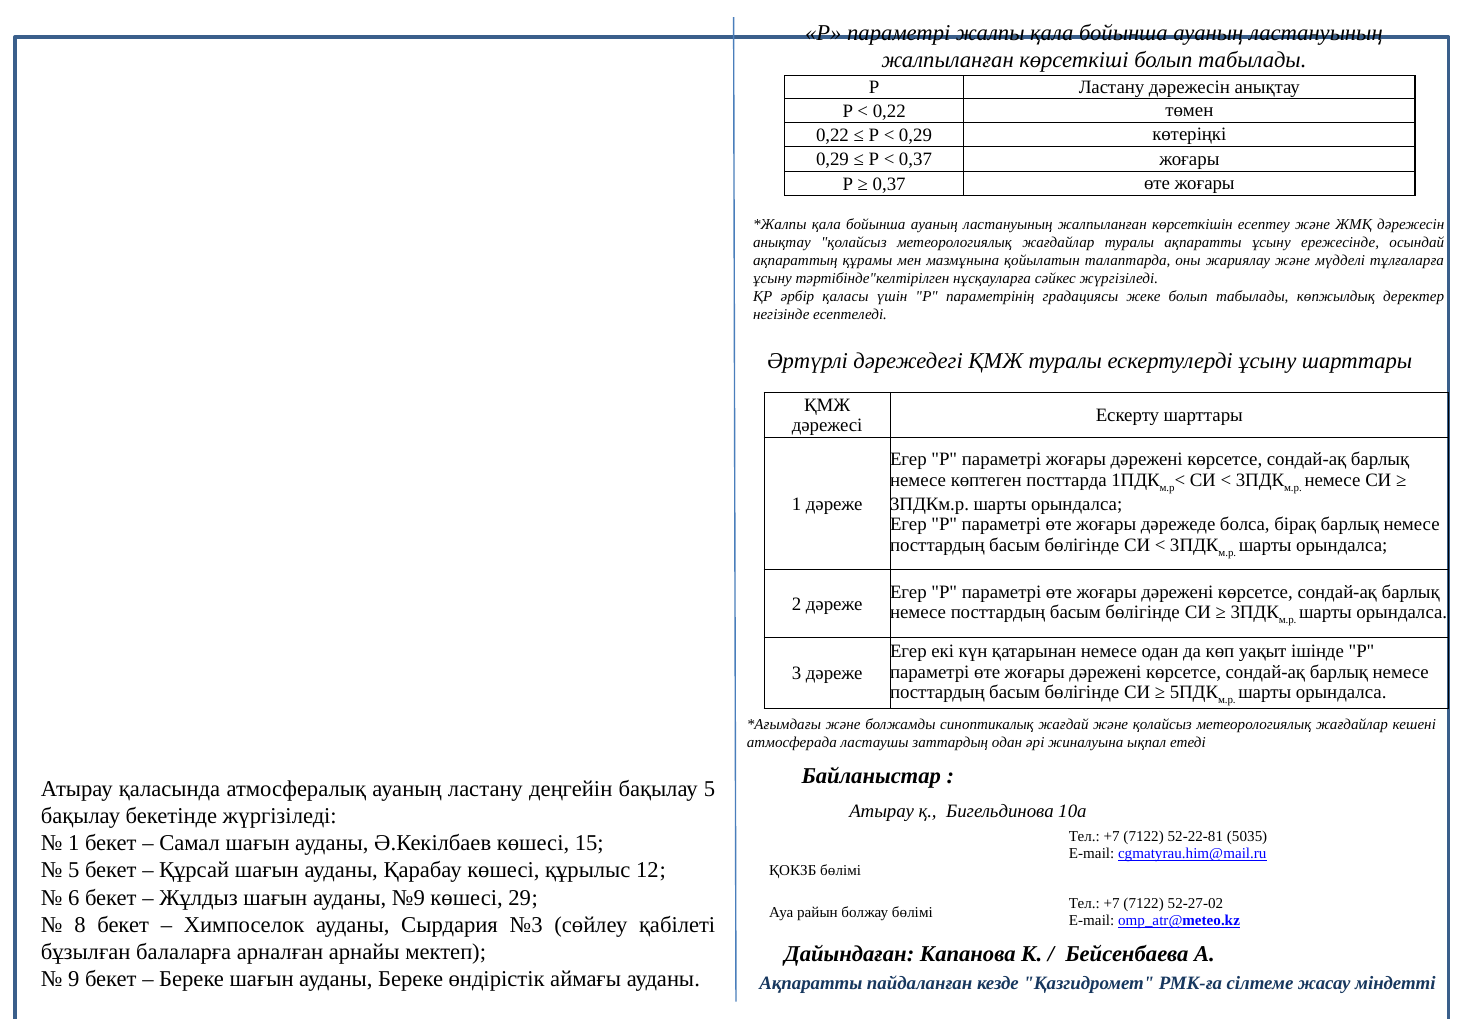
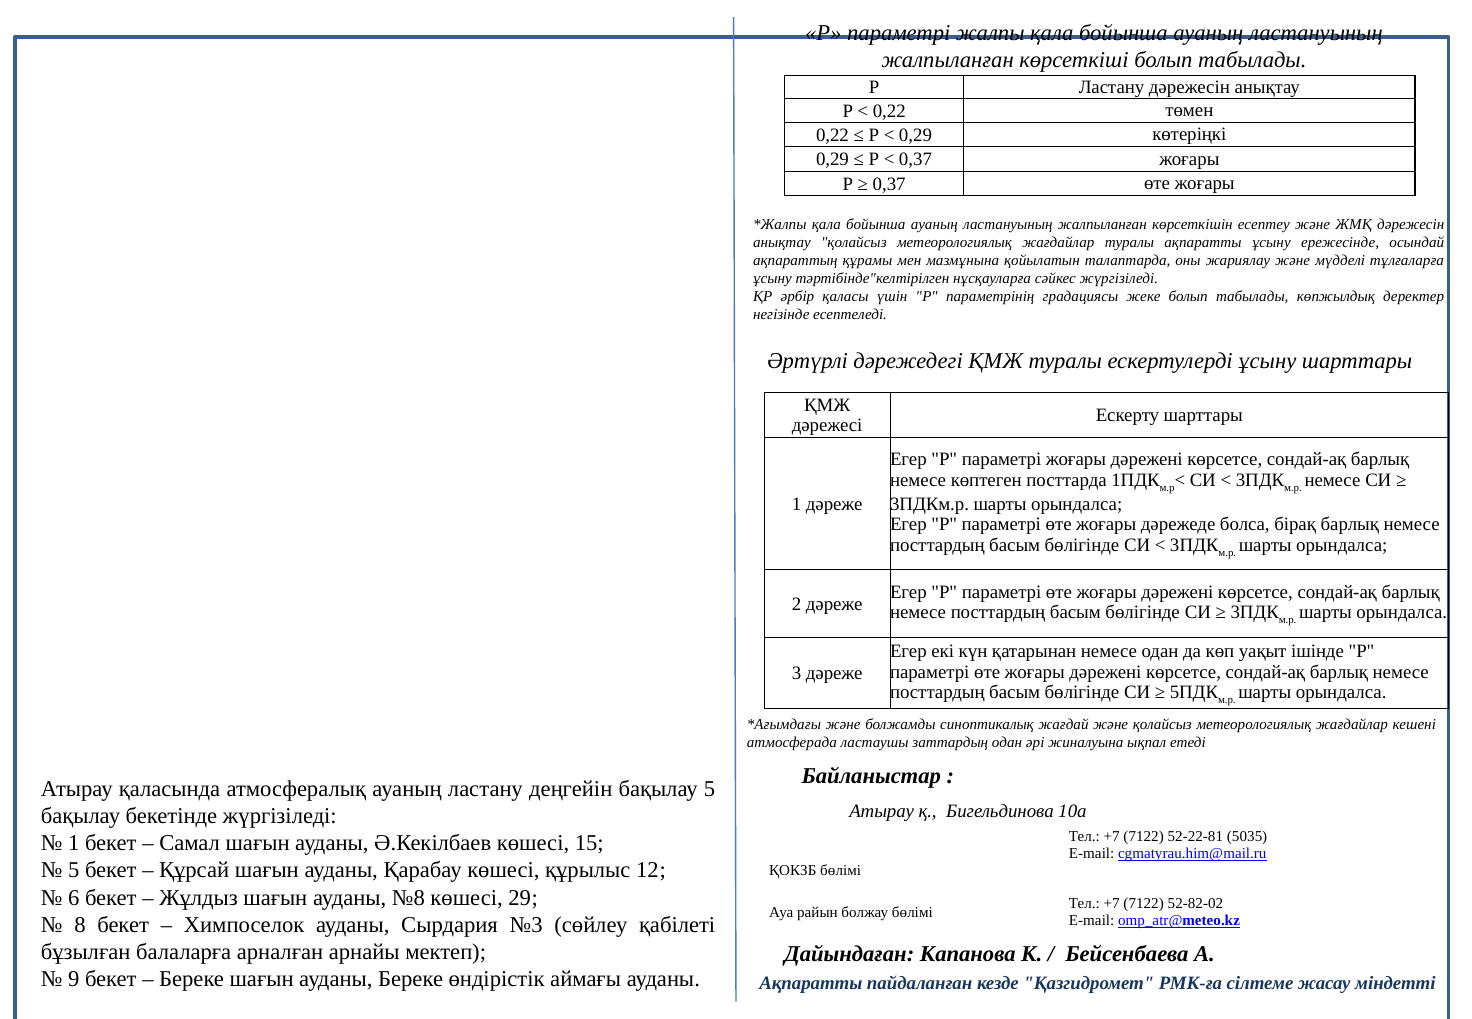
№9: №9 -> №8 (408, 898)
52-27-02: 52-27-02 -> 52-82-02 (1195, 904)
